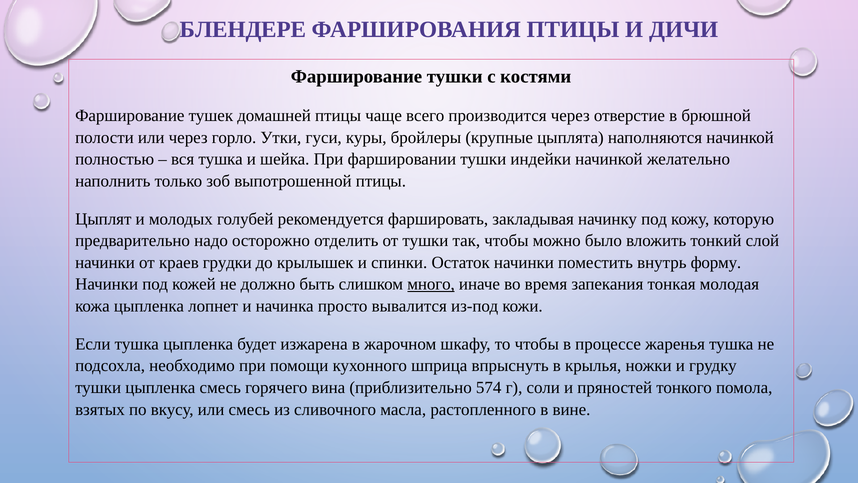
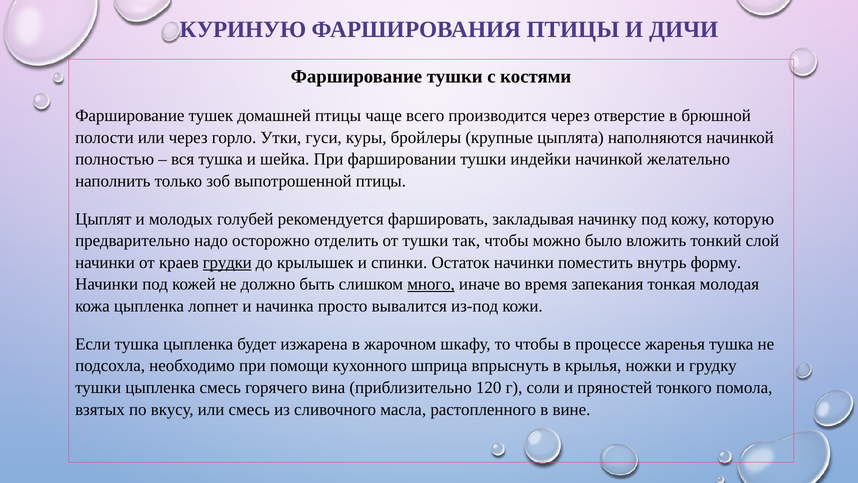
БЛЕНДЕРЕ: БЛЕНДЕРЕ -> КУРИНУЮ (243, 30)
грудки underline: none -> present (227, 262)
574: 574 -> 120 (489, 387)
